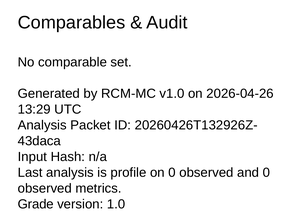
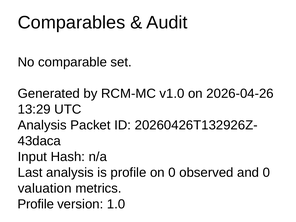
observed: observed -> valuation (45, 188)
Grade: Grade -> Profile (36, 204)
